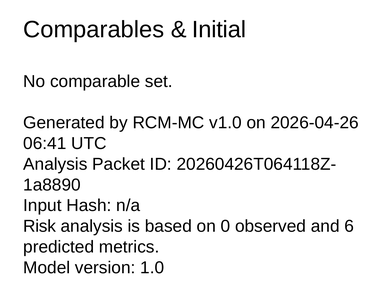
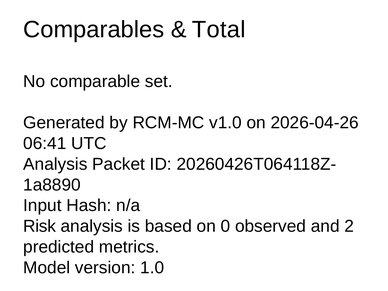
Initial: Initial -> Total (219, 29)
6: 6 -> 2 (349, 226)
